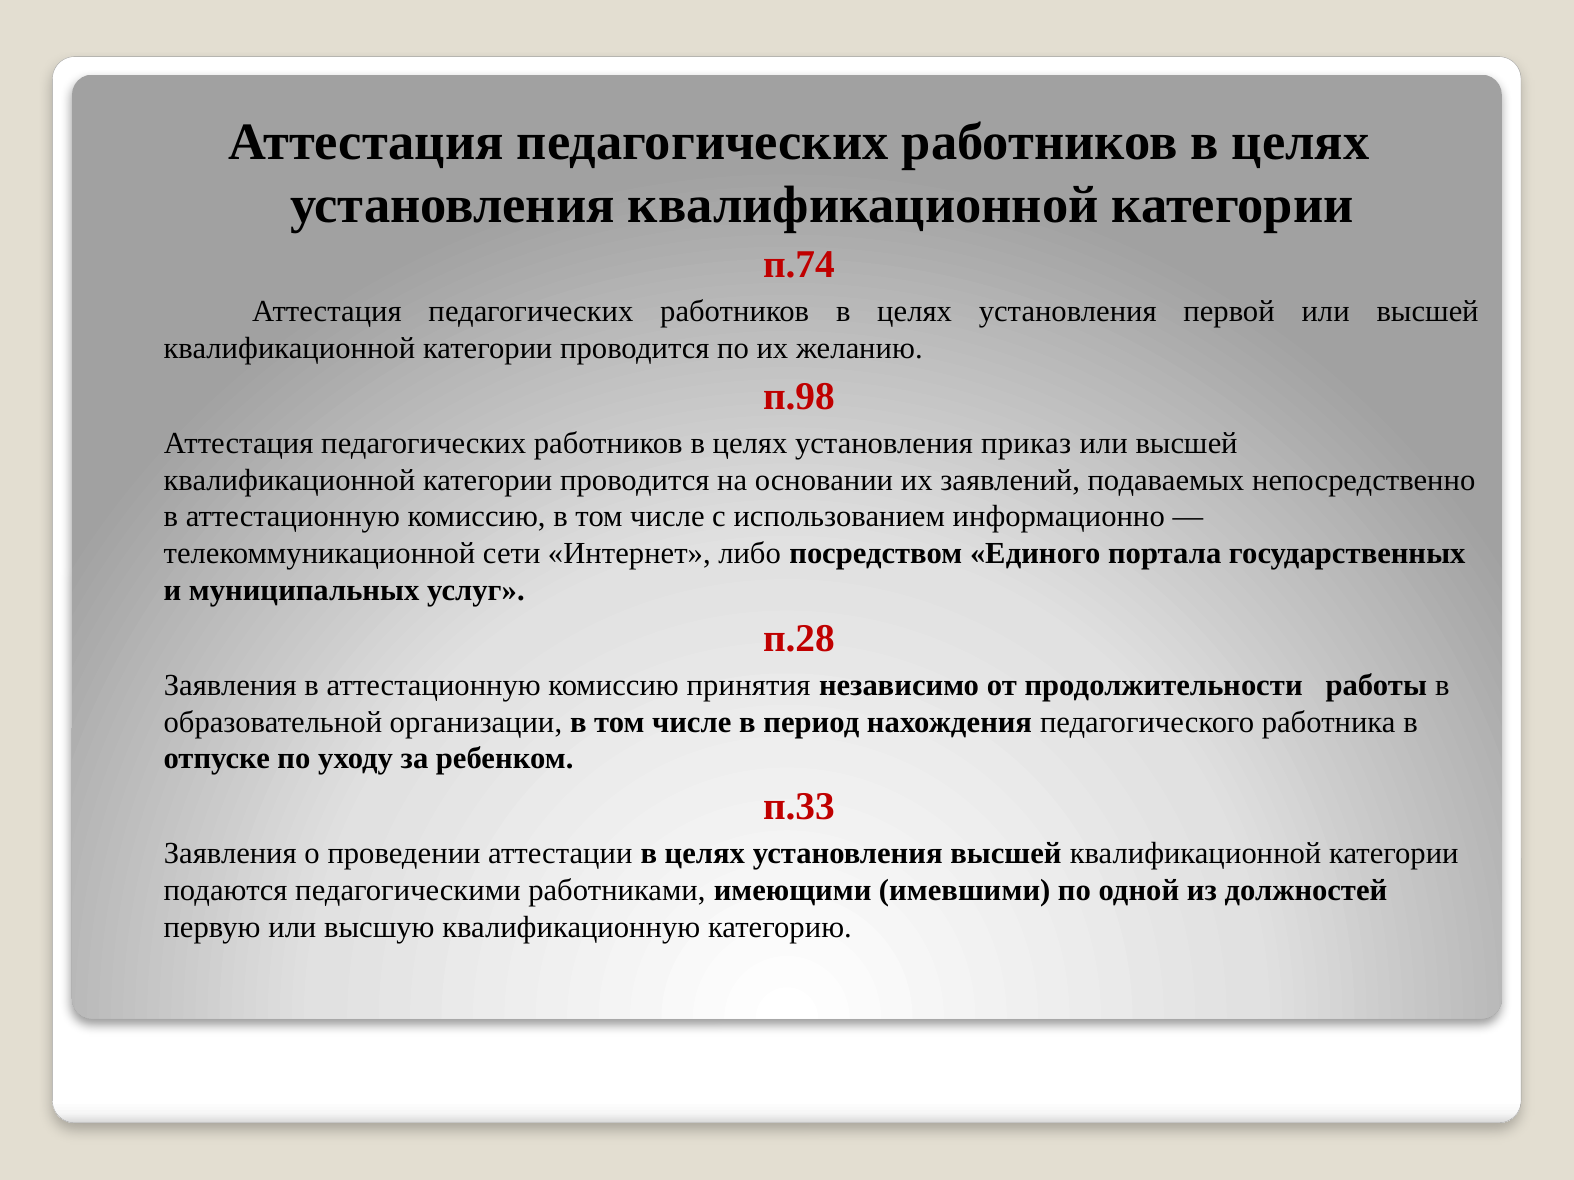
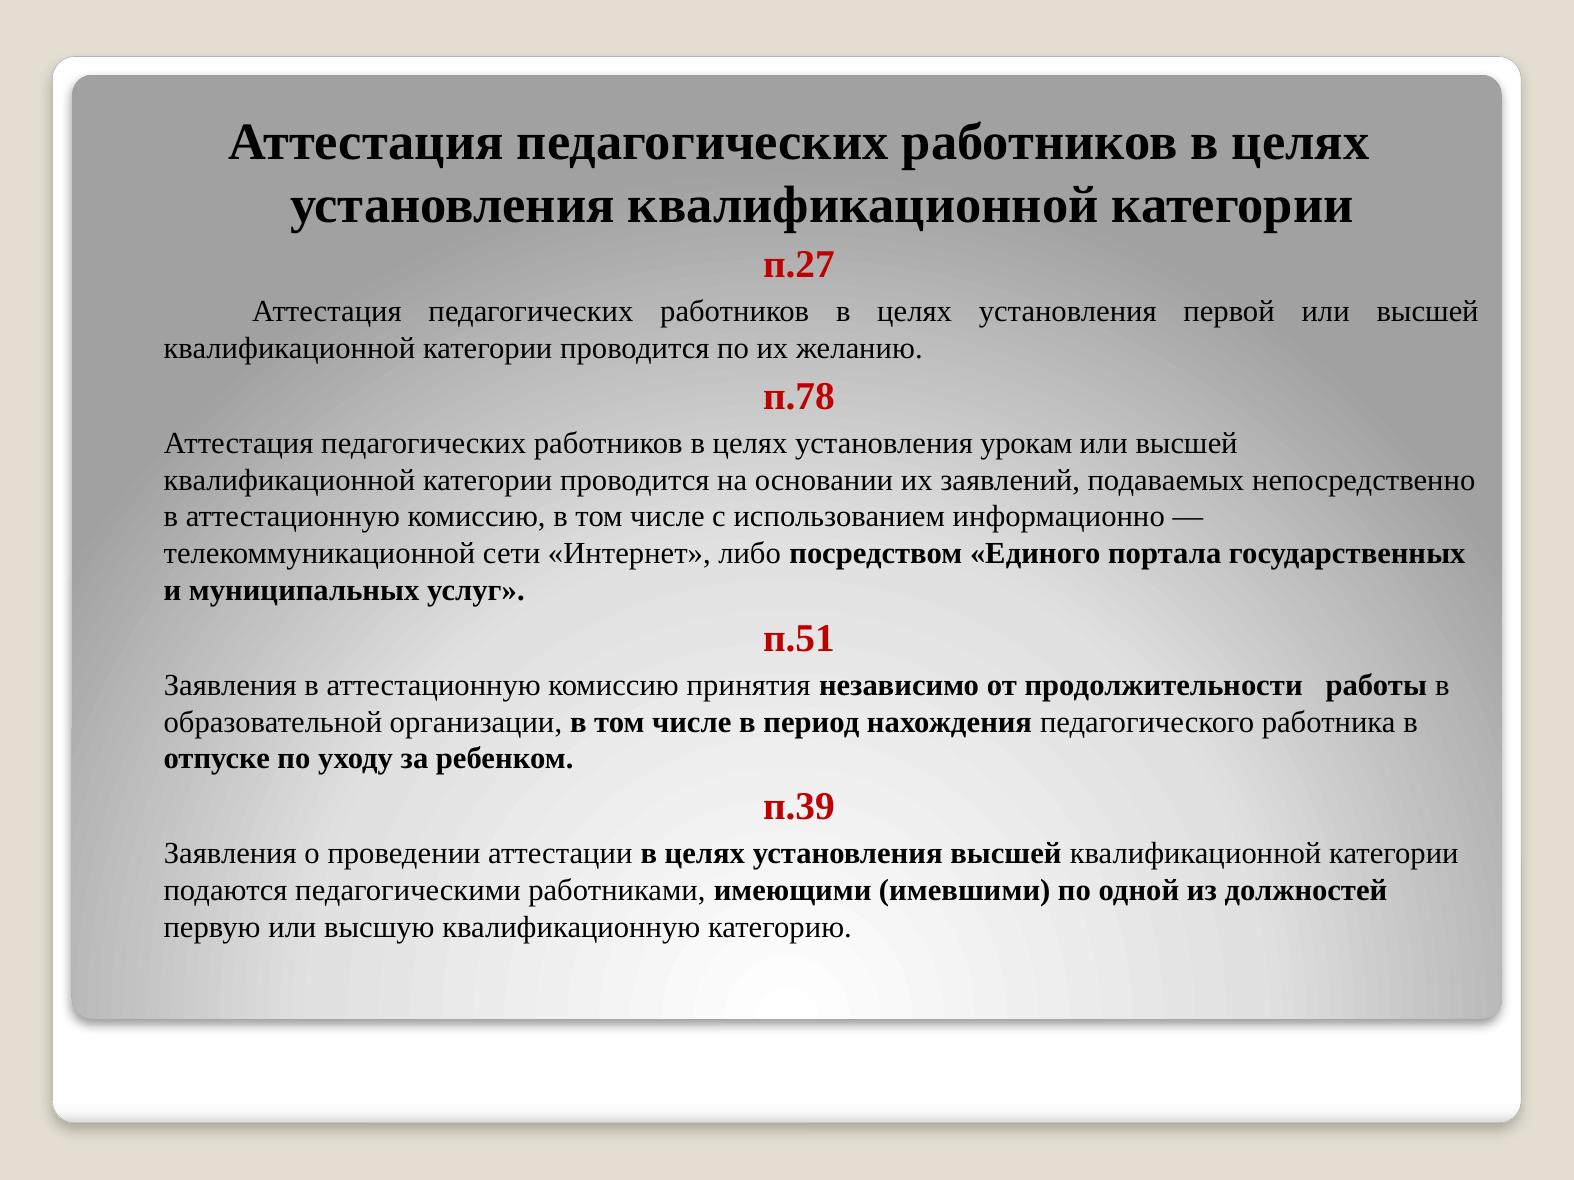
п.74: п.74 -> п.27 (799, 265)
п.98: п.98 -> п.78 (799, 397)
приказ: приказ -> урокам (1026, 443)
п.28: п.28 -> п.51 (799, 639)
п.33: п.33 -> п.39 (799, 807)
